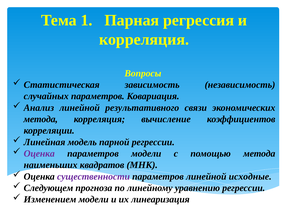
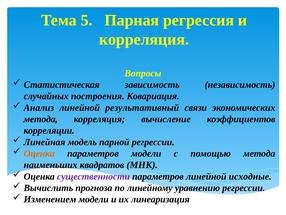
1: 1 -> 5 (87, 20)
случайных параметров: параметров -> построения (98, 96)
результативного: результативного -> результативный (142, 107)
Оценка colour: purple -> orange (39, 153)
Следующем: Следующем -> Вычислить (48, 188)
